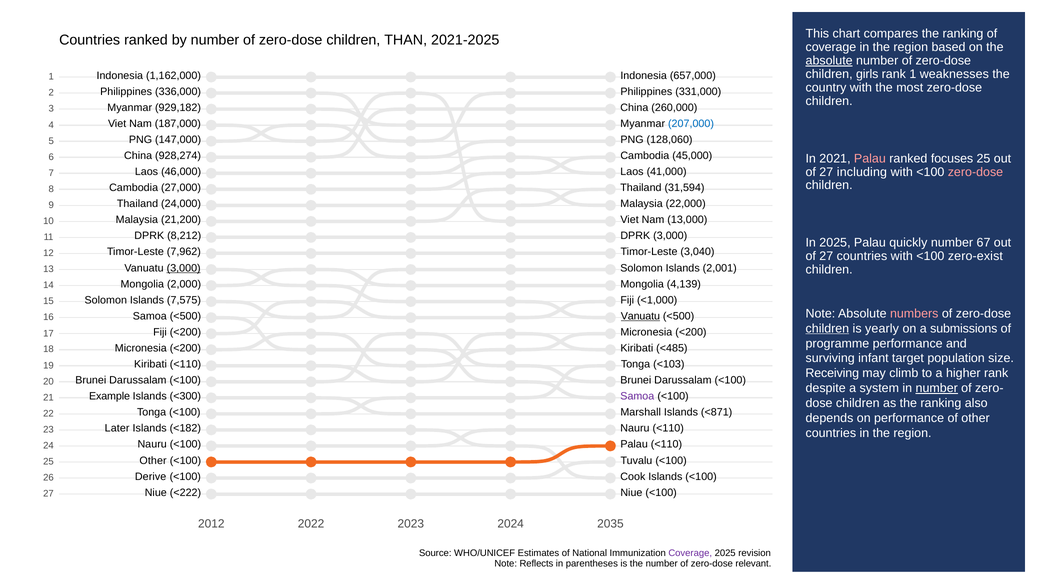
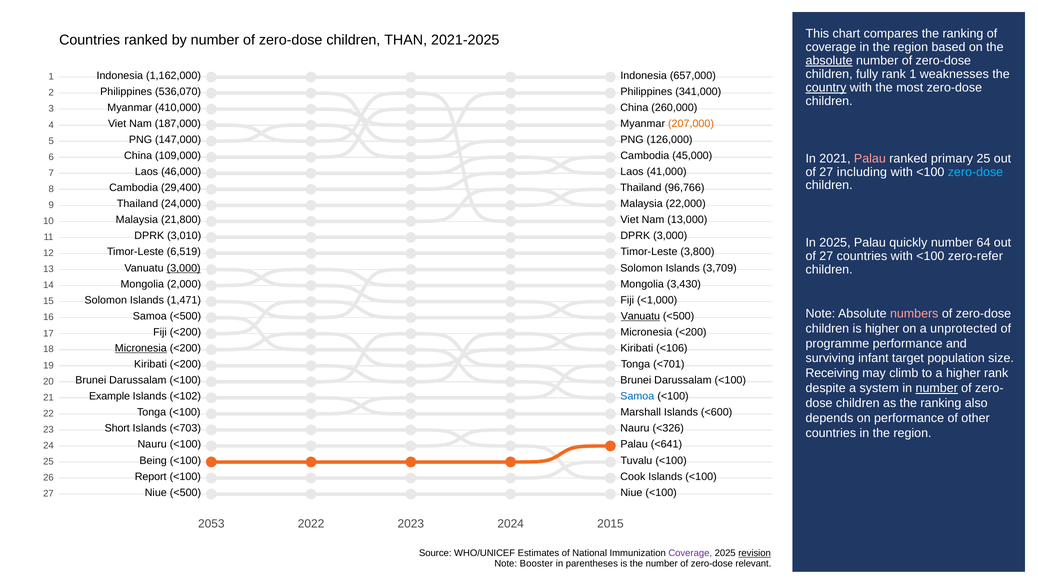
girls: girls -> fully (867, 74)
country underline: none -> present (826, 88)
336,000: 336,000 -> 536,070 (178, 92)
331,000: 331,000 -> 341,000 (698, 92)
929,182: 929,182 -> 410,000 (178, 108)
207,000 colour: blue -> orange (691, 124)
128,060: 128,060 -> 126,000 (670, 140)
928,274: 928,274 -> 109,000 (178, 156)
focuses: focuses -> primary (952, 158)
zero-dose colour: pink -> light blue (975, 172)
27,000: 27,000 -> 29,400 (181, 188)
31,594: 31,594 -> 96,766 (684, 188)
21,200: 21,200 -> 21,800 (181, 220)
8,212: 8,212 -> 3,010 (184, 236)
67: 67 -> 64 (984, 243)
7,962: 7,962 -> 6,519 (184, 252)
3,040: 3,040 -> 3,800 (697, 252)
zero-exist: zero-exist -> zero-refer (975, 256)
2,001: 2,001 -> 3,709 (720, 268)
4,139: 4,139 -> 3,430 (684, 284)
7,575: 7,575 -> 1,471 (184, 300)
children underline: present -> none (827, 328)
is yearly: yearly -> higher (882, 328)
submissions: submissions -> unprotected (964, 328)
Micronesia underline: none -> present (141, 348)
<485: <485 -> <106 (672, 348)
Kiribati <110: <110 -> <200 (185, 364)
<103: <103 -> <701 (669, 364)
<300: <300 -> <102 (185, 396)
Samoa colour: purple -> blue (637, 396)
<871: <871 -> <600 (717, 412)
Later: Later -> Short (117, 428)
<182: <182 -> <703 (185, 428)
Nauru <110: <110 -> <326 (668, 428)
Palau <110: <110 -> <641 (666, 444)
Other: Other -> Being (153, 460)
Derive: Derive -> Report (151, 476)
Niue <222: <222 -> <500 (185, 492)
2012: 2012 -> 2053 (211, 524)
2035: 2035 -> 2015 (610, 524)
revision underline: none -> present (755, 553)
Reflects: Reflects -> Booster (536, 563)
